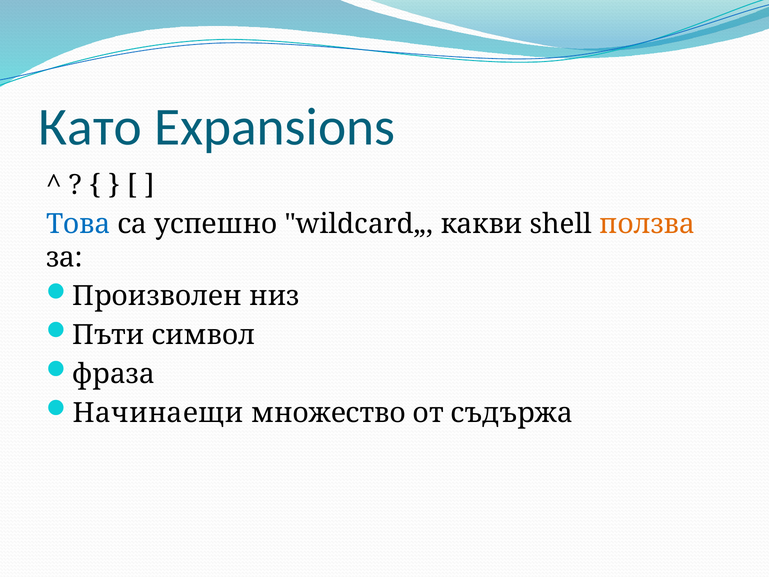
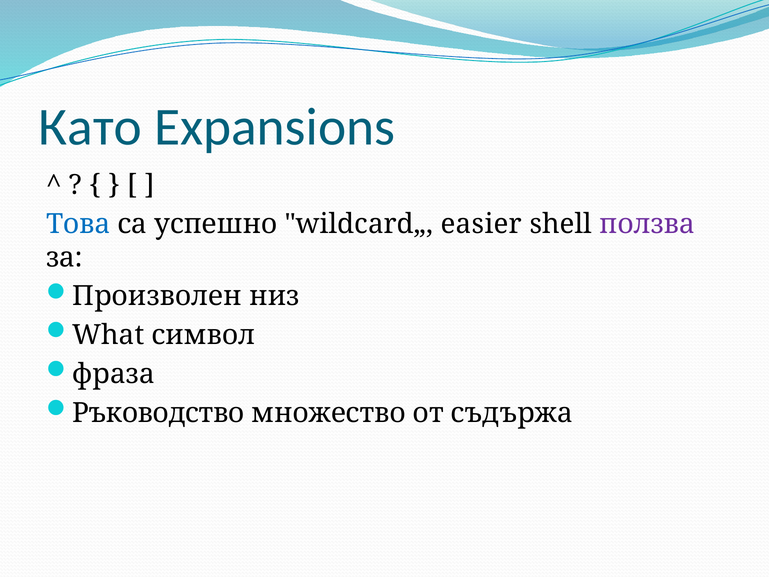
какви: какви -> easier (481, 224)
ползва colour: orange -> purple (647, 224)
Пъти: Пъти -> What (108, 335)
Начинаещи: Начинаещи -> Ръководство (158, 413)
